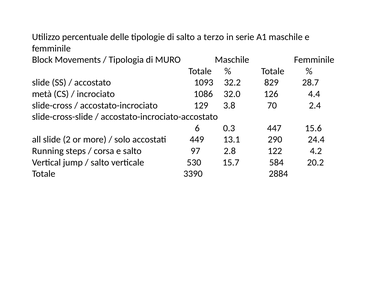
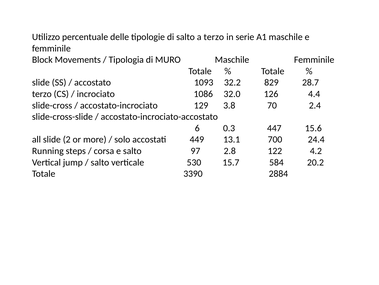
metà: metà -> terzo (42, 94)
290: 290 -> 700 (275, 139)
